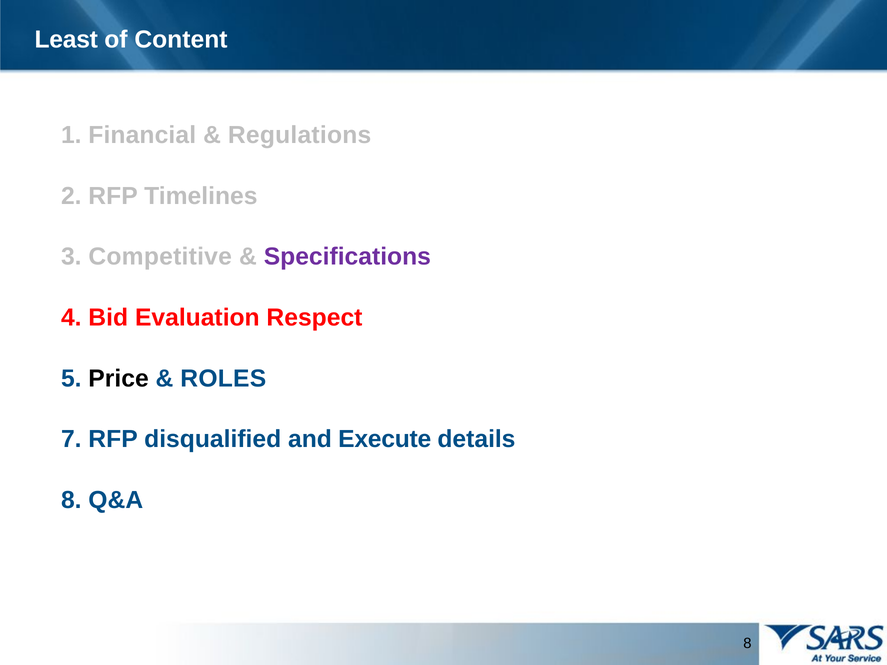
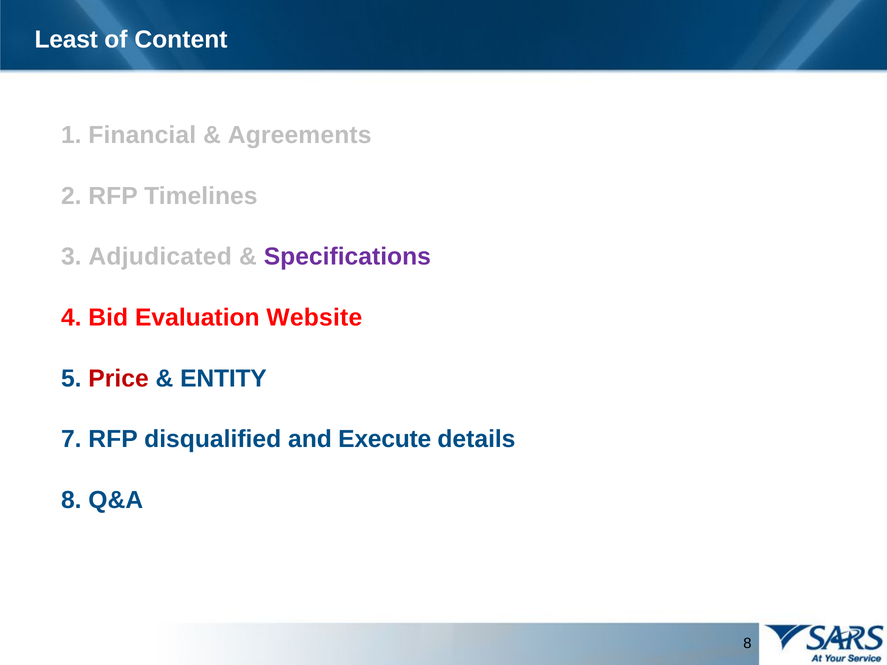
Regulations: Regulations -> Agreements (300, 135)
Competitive: Competitive -> Adjudicated (160, 257)
Respect: Respect -> Website (314, 318)
Price colour: black -> red (119, 379)
ROLES: ROLES -> ENTITY (224, 379)
